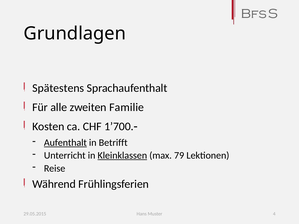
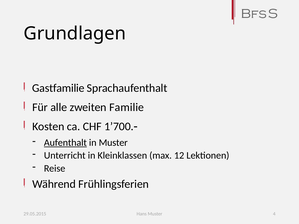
Spätestens: Spätestens -> Gastfamilie (58, 88)
in Betrifft: Betrifft -> Muster (113, 143)
Kleinklassen underline: present -> none (122, 156)
79: 79 -> 12 (179, 156)
